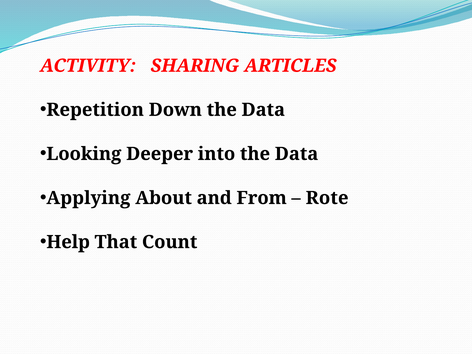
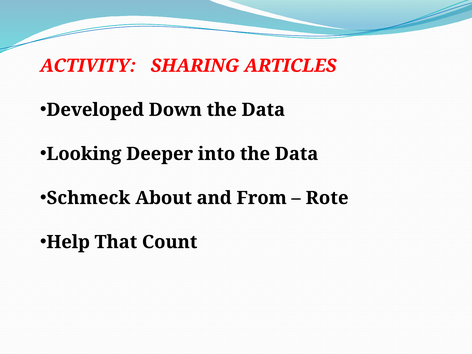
Repetition: Repetition -> Developed (95, 110)
Applying: Applying -> Schmeck (88, 198)
